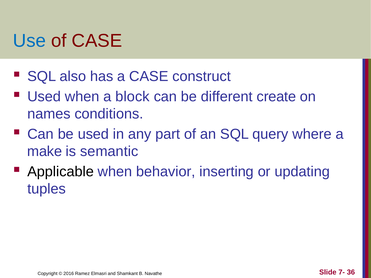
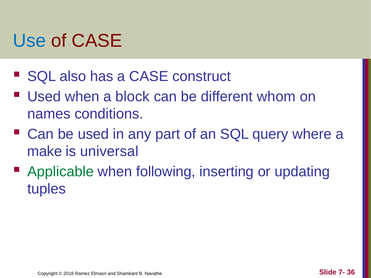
create: create -> whom (276, 97)
semantic: semantic -> universal (109, 152)
Applicable colour: black -> green (61, 172)
behavior: behavior -> following (166, 172)
